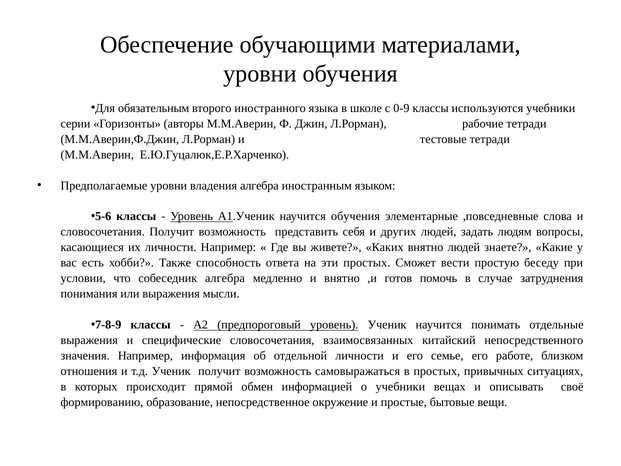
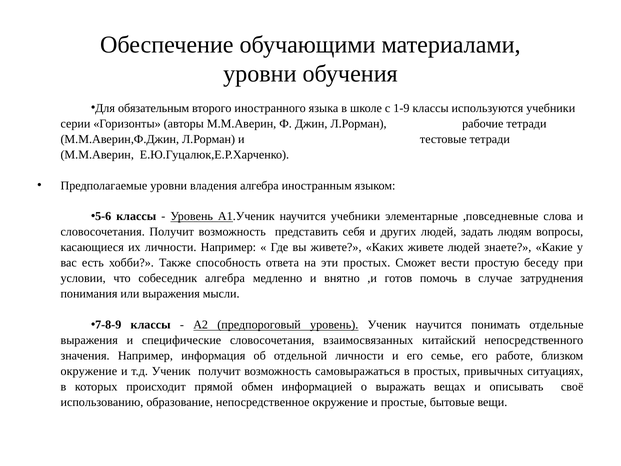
0-9: 0-9 -> 1-9 (401, 108)
научится обучения: обучения -> учебники (356, 216)
Каких внятно: внятно -> живете (426, 247)
отношения: отношения -> окружение (89, 371)
о учебники: учебники -> выражать (400, 387)
формированию: формированию -> использованию (102, 402)
